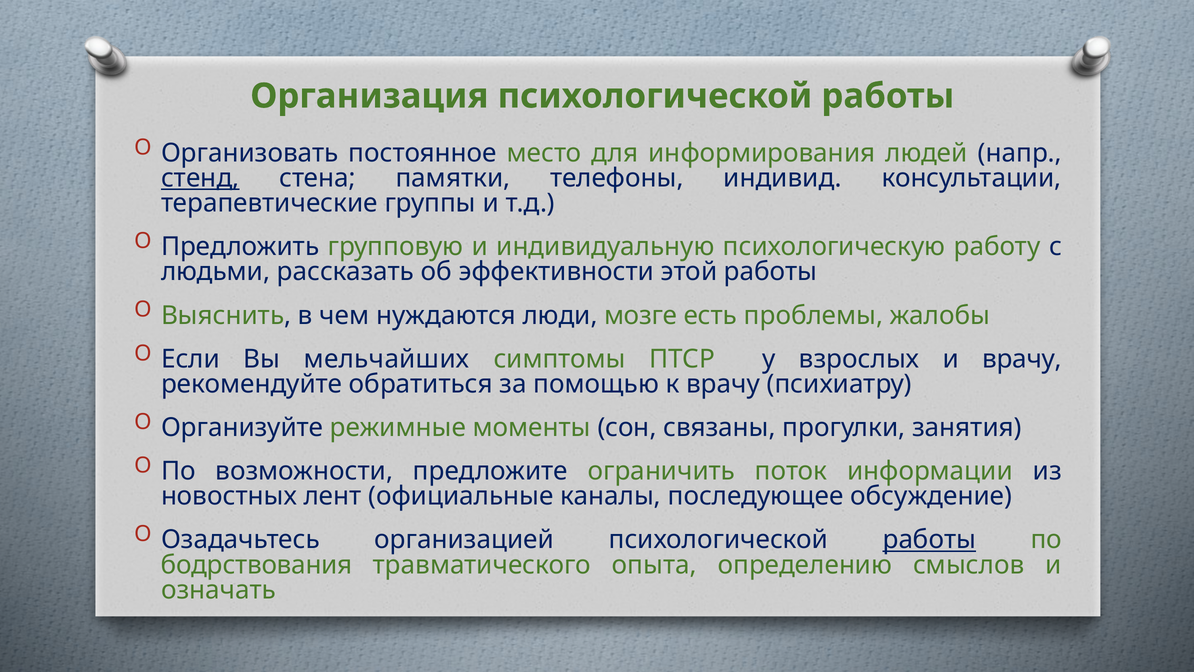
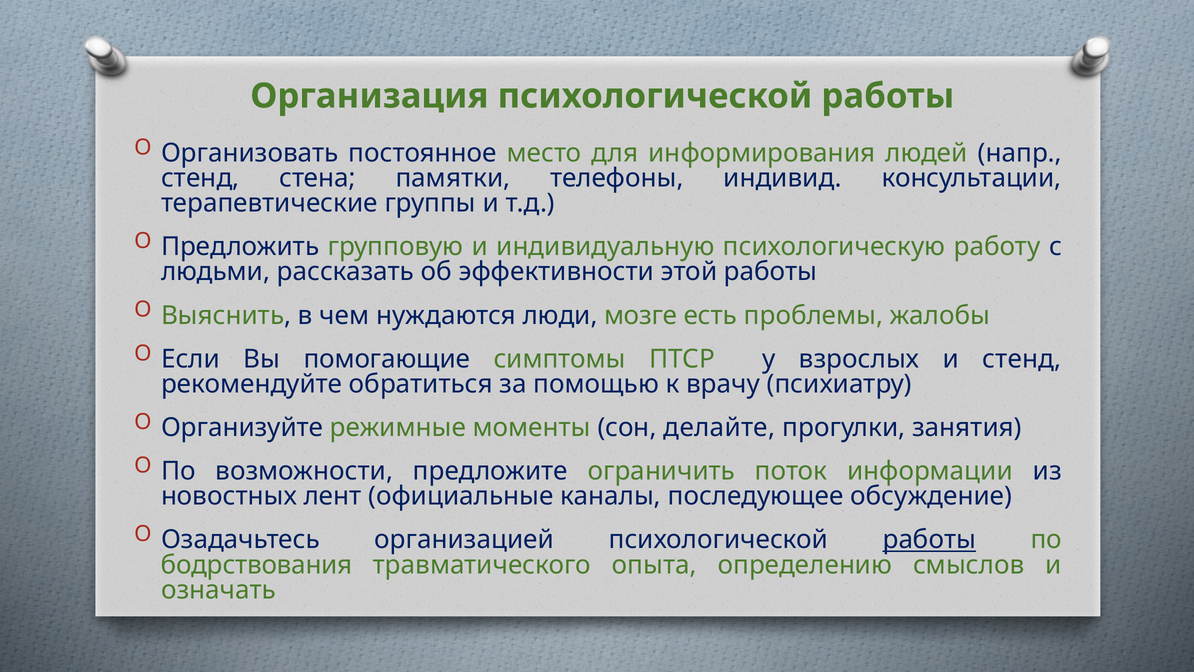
стенд underline: present -> none (200, 178)
мельчайших: мельчайших -> помогающие (387, 359)
и врачу: врачу -> стенд (1022, 359)
связаны: связаны -> делайте (719, 427)
